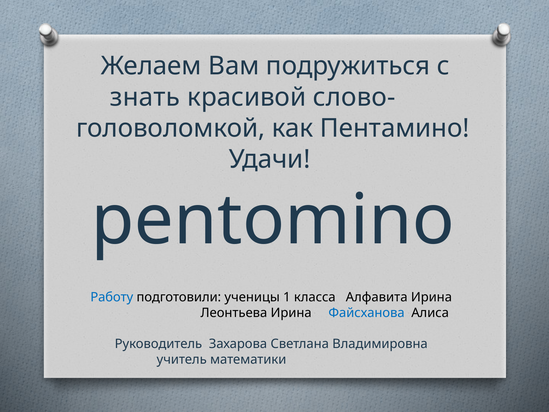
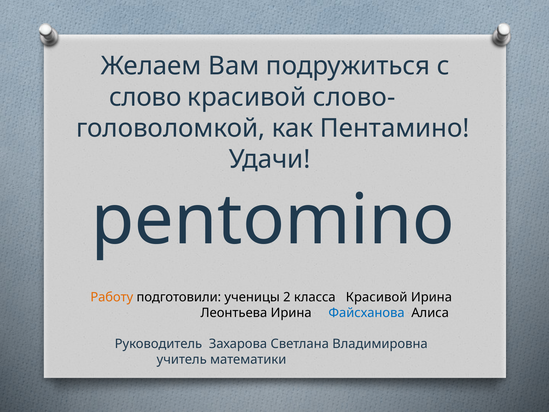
знать: знать -> слово (145, 97)
Работу colour: blue -> orange (112, 297)
1: 1 -> 2 (287, 297)
класса Алфавита: Алфавита -> Красивой (377, 297)
